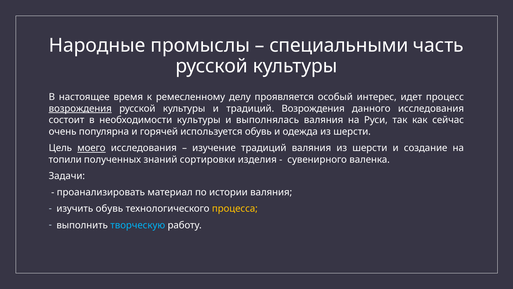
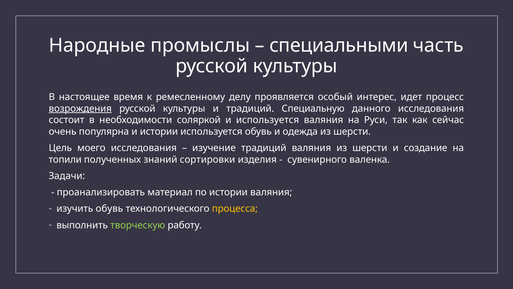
традиций Возрождения: Возрождения -> Специальную (313, 108)
необходимости культуры: культуры -> соляркой (199, 120)
и выполнялась: выполнялась -> используется (268, 120)
и горячей: горячей -> истории (159, 131)
моего underline: present -> none (91, 148)
творческую colour: light blue -> light green (138, 225)
